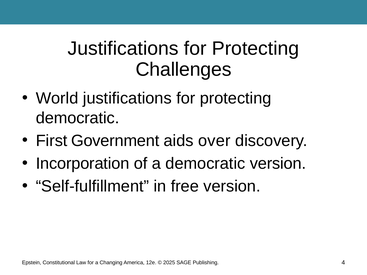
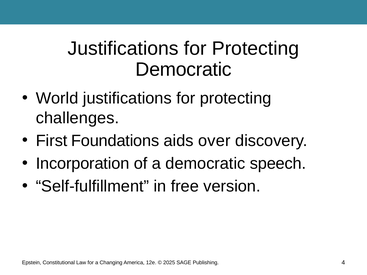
Challenges: Challenges -> Democratic (184, 70)
democratic: democratic -> challenges (77, 118)
Government: Government -> Foundations (115, 141)
democratic version: version -> speech (278, 164)
